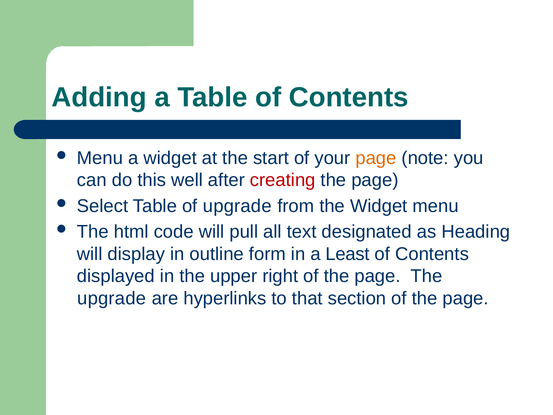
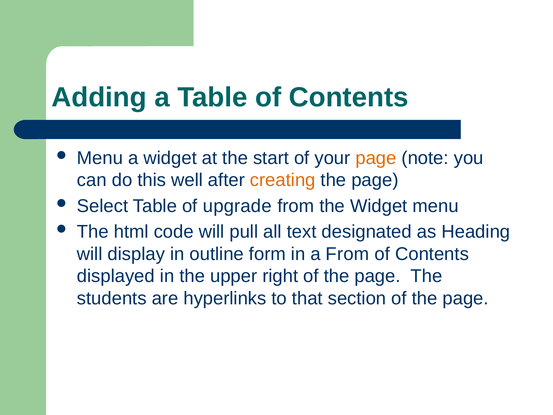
creating colour: red -> orange (283, 180)
a Least: Least -> From (347, 254)
upgrade: upgrade -> students (112, 298)
